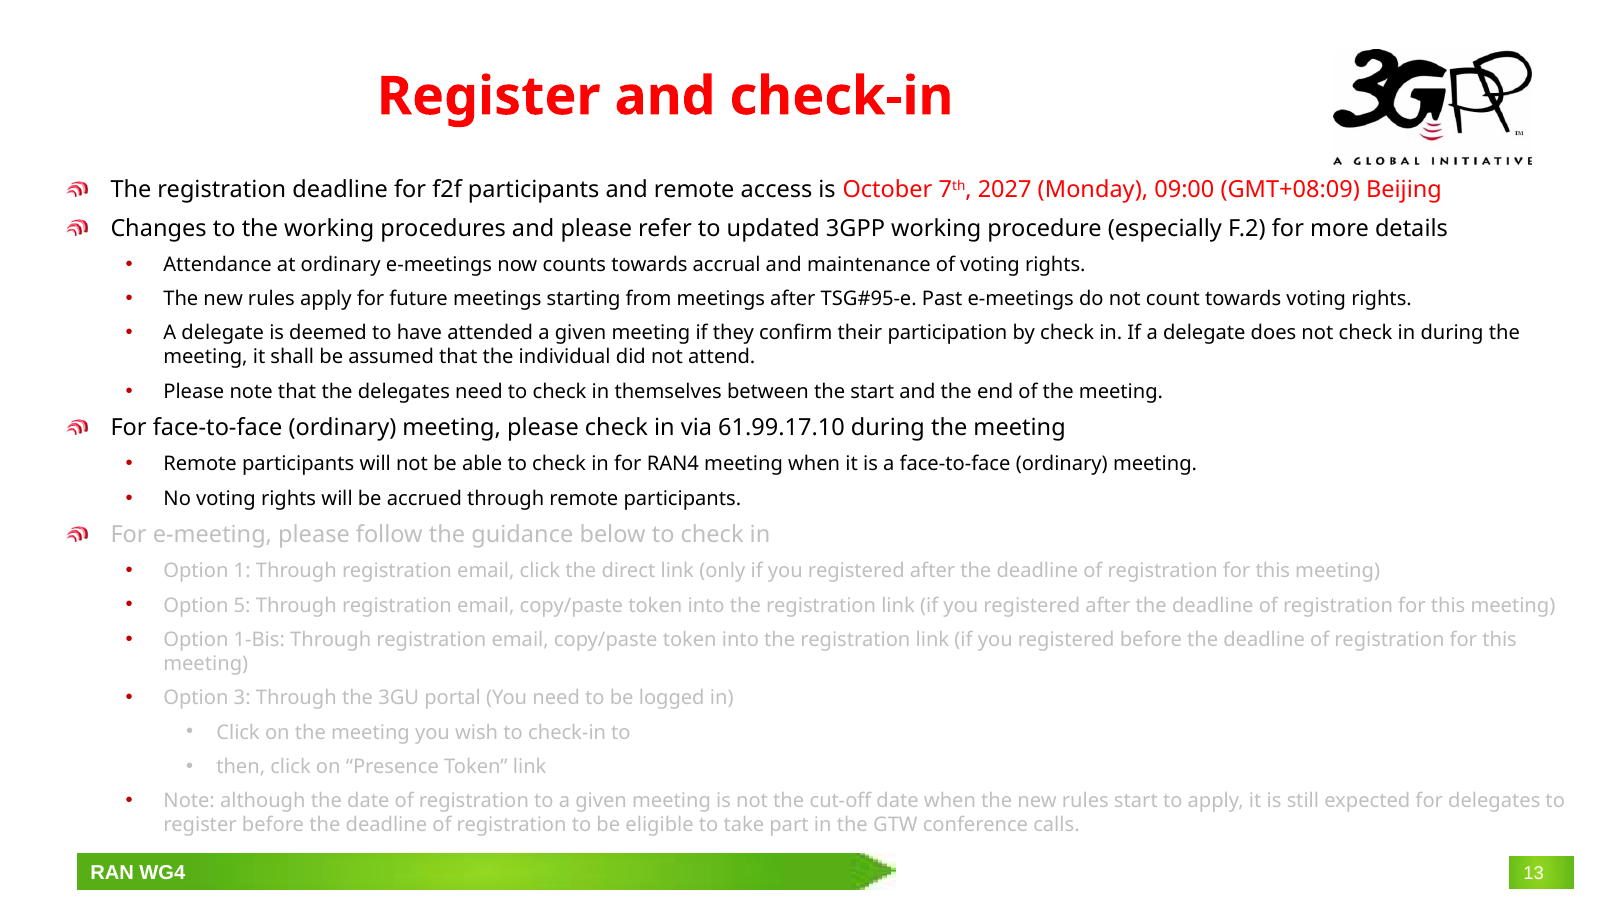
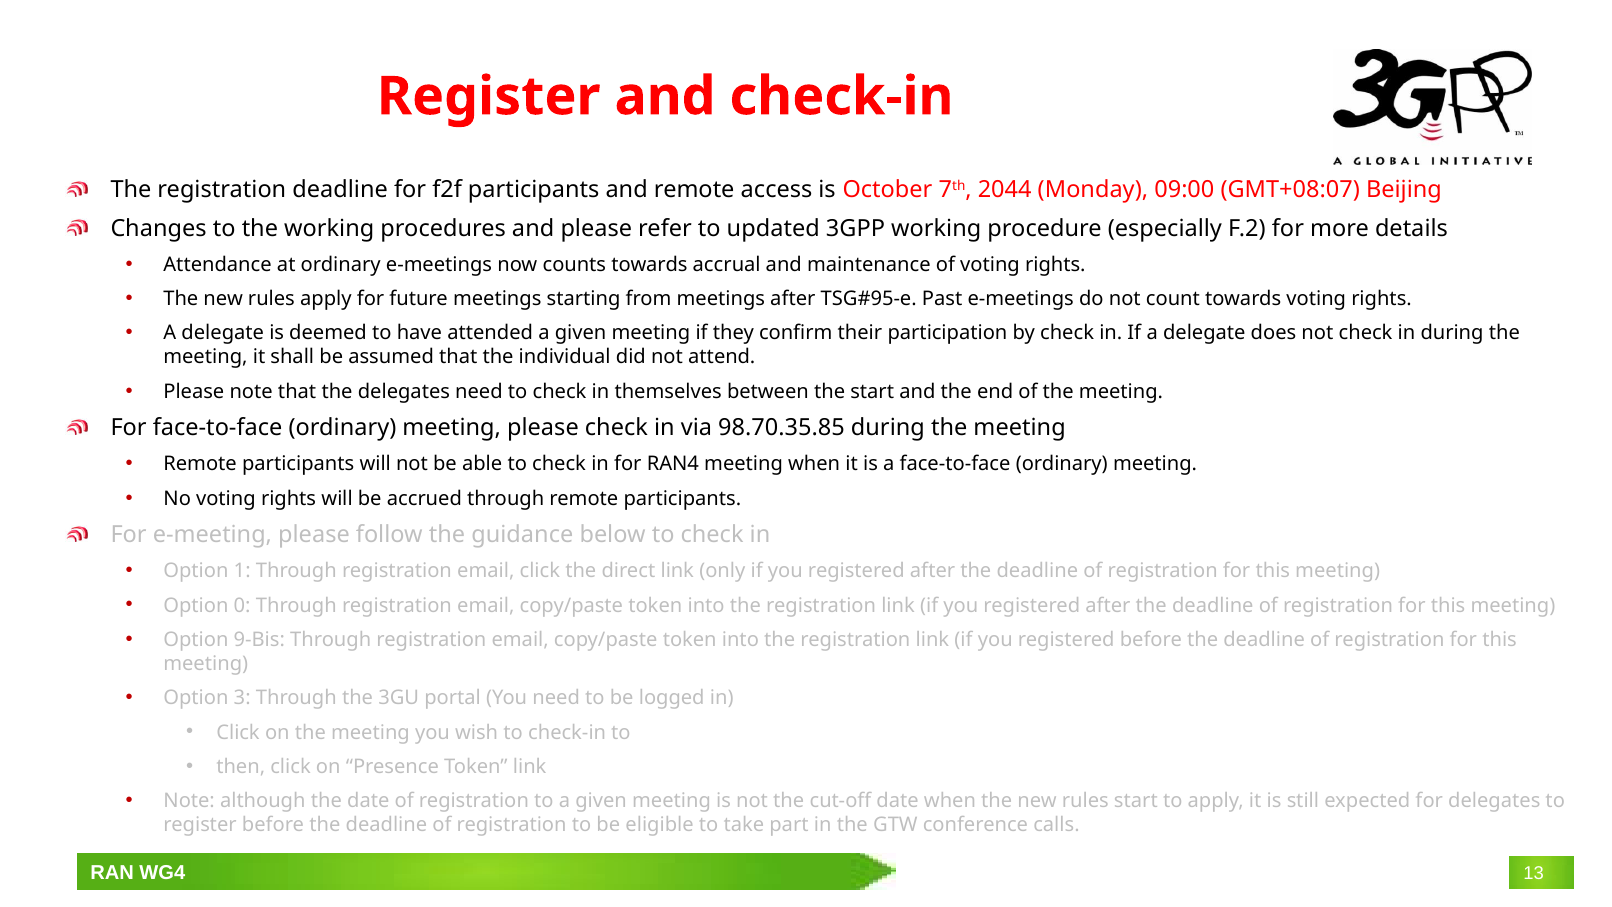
2027: 2027 -> 2044 (1005, 190)
GMT+08:09: GMT+08:09 -> GMT+08:07 (1290, 190)
61.99.17.10: 61.99.17.10 -> 98.70.35.85 (782, 428)
5: 5 -> 0 (242, 605)
1-Bis: 1-Bis -> 9-Bis (259, 639)
